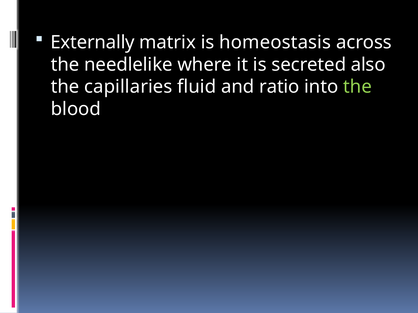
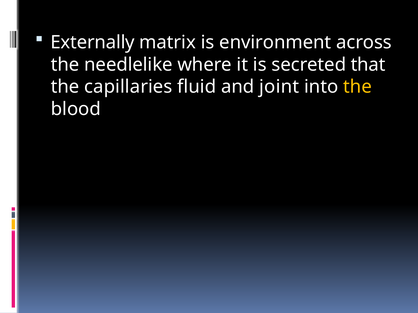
homeostasis: homeostasis -> environment (275, 42)
also: also -> that (368, 65)
ratio: ratio -> joint (279, 87)
the colour: light green -> yellow (358, 87)
